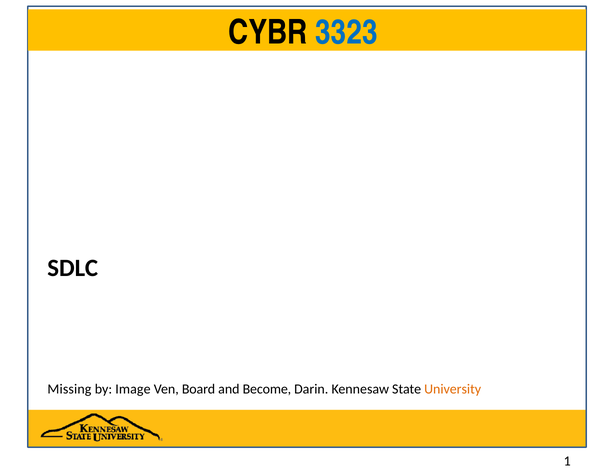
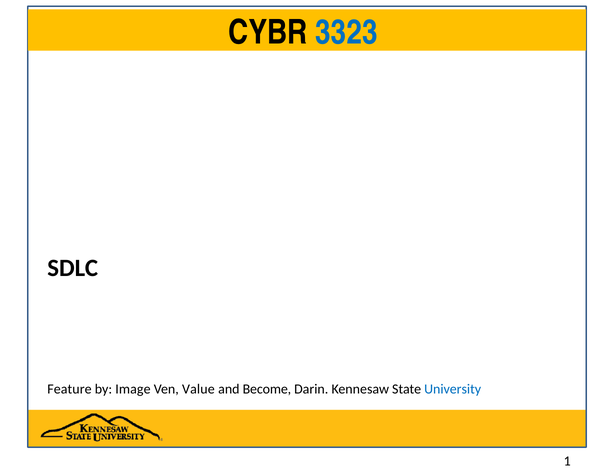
Missing: Missing -> Feature (69, 389)
Board: Board -> Value (198, 389)
University colour: orange -> blue (453, 389)
